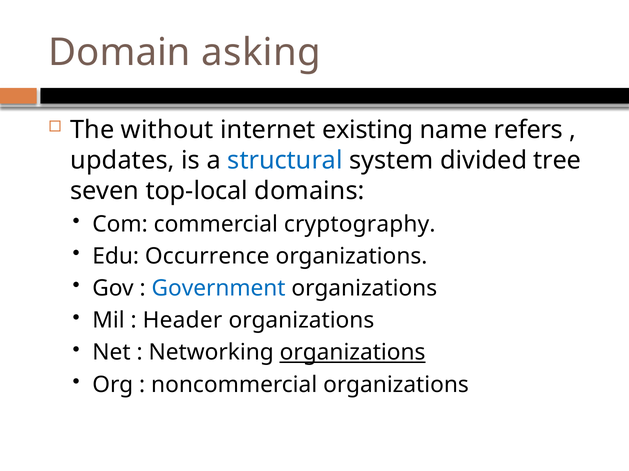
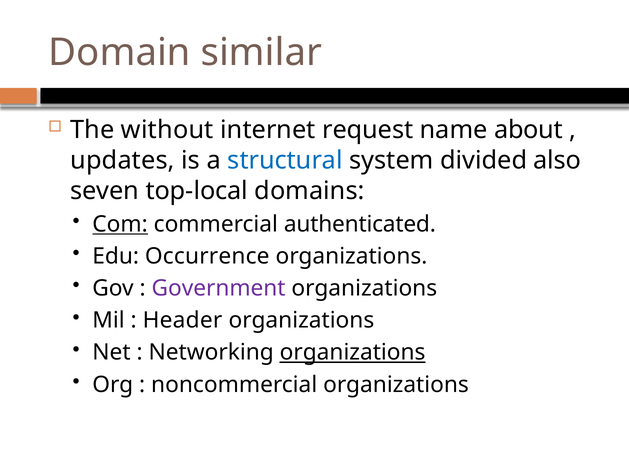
asking: asking -> similar (261, 52)
existing: existing -> request (368, 130)
refers: refers -> about (529, 130)
tree: tree -> also (557, 161)
Com underline: none -> present (120, 225)
cryptography: cryptography -> authenticated (360, 225)
Government colour: blue -> purple (219, 289)
